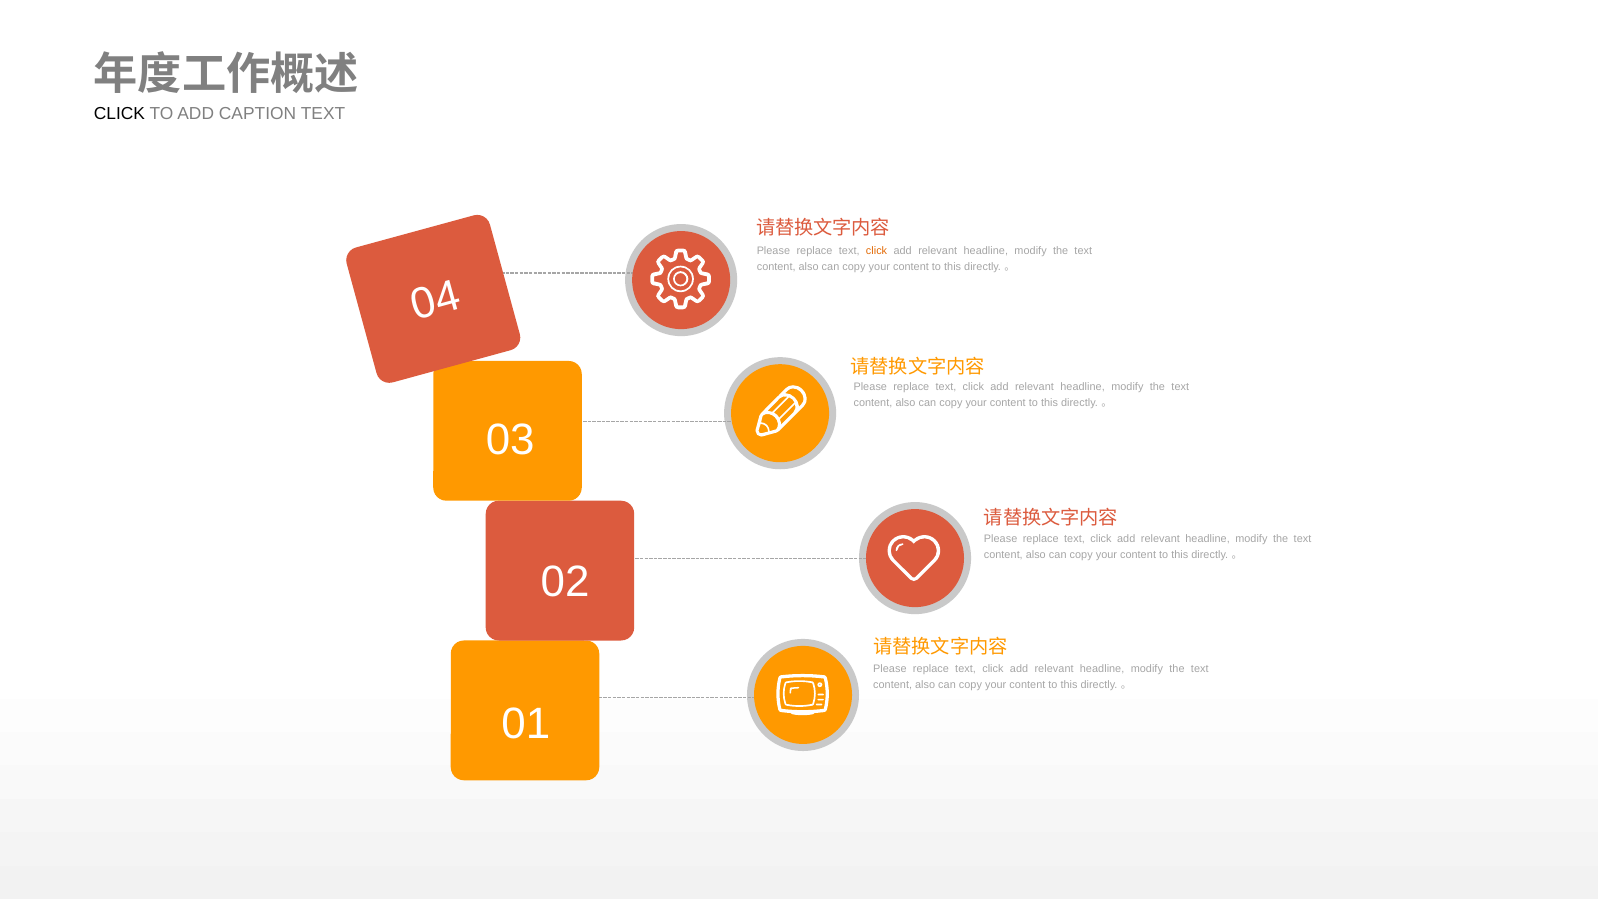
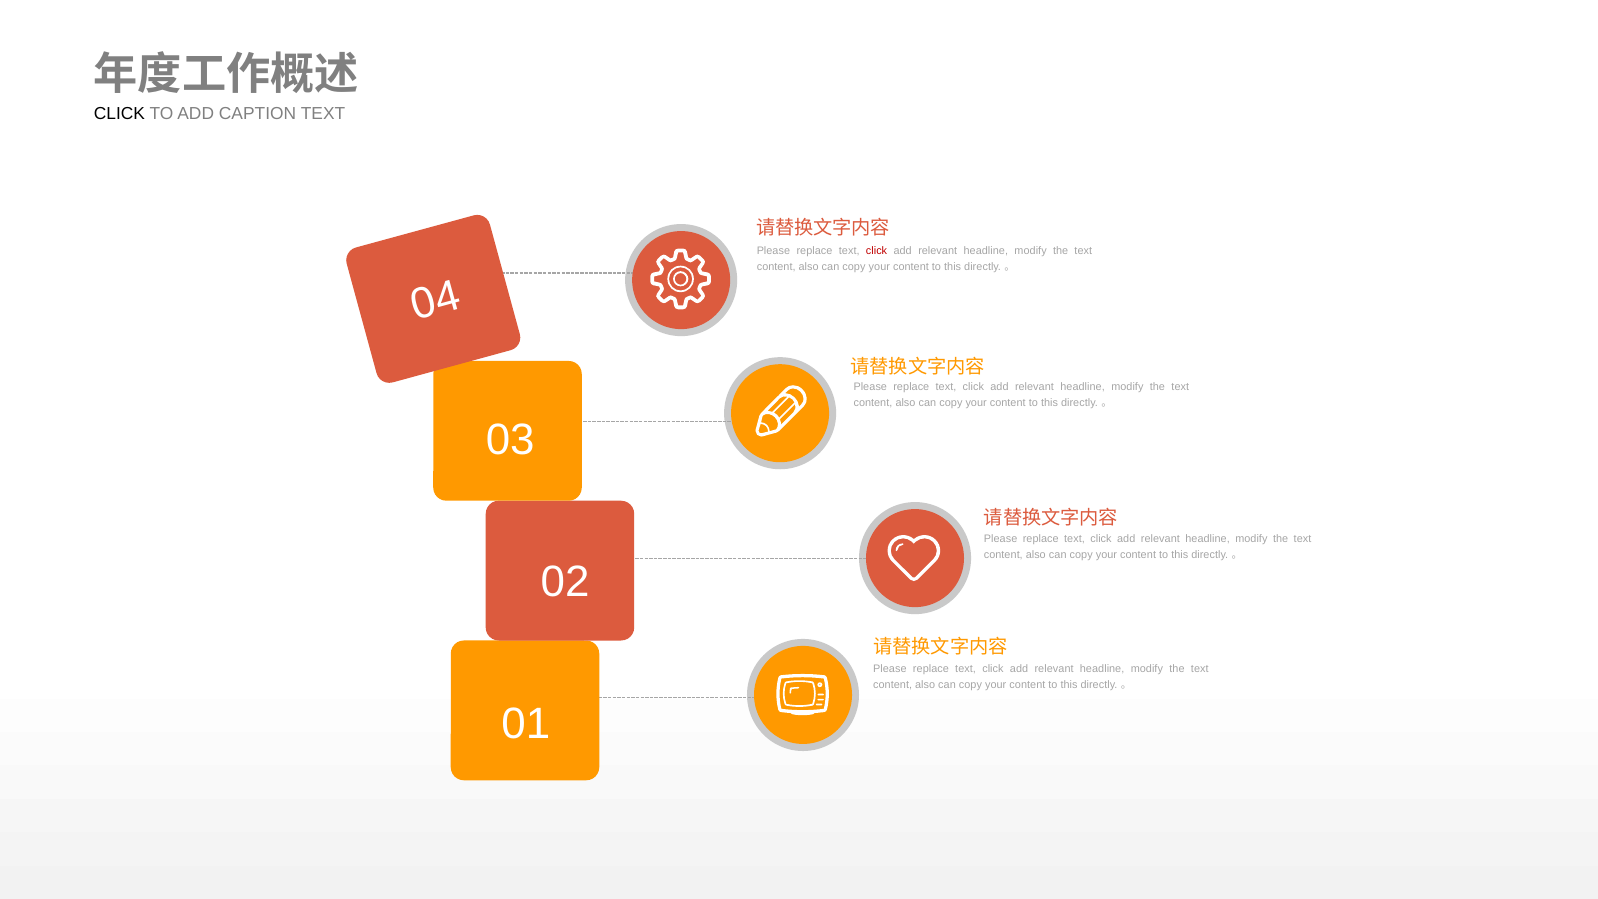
click colour: orange -> red (877, 251)
